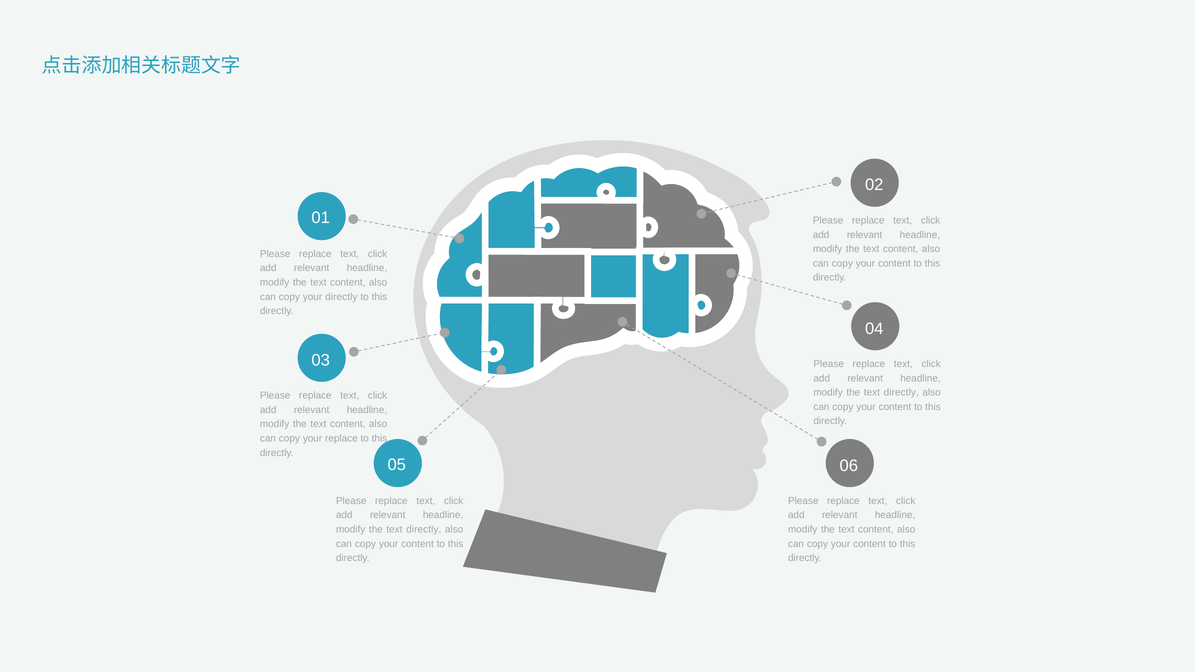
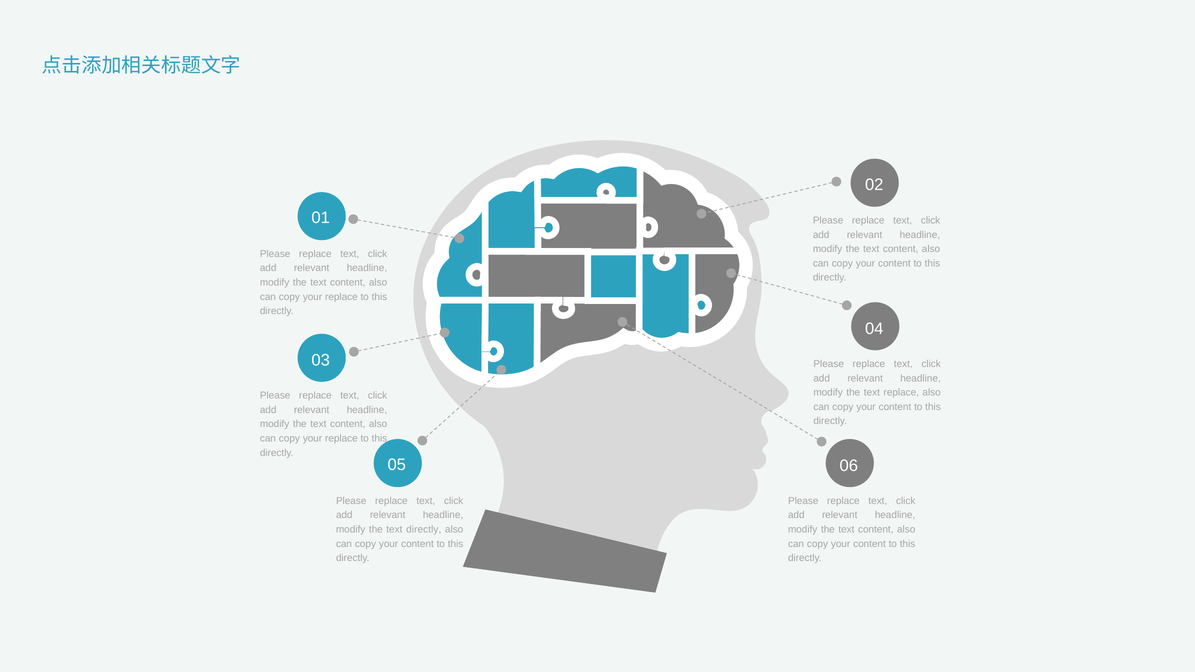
directly: directly -> replace (341, 297)
directly: directly -> replace (901, 393)
